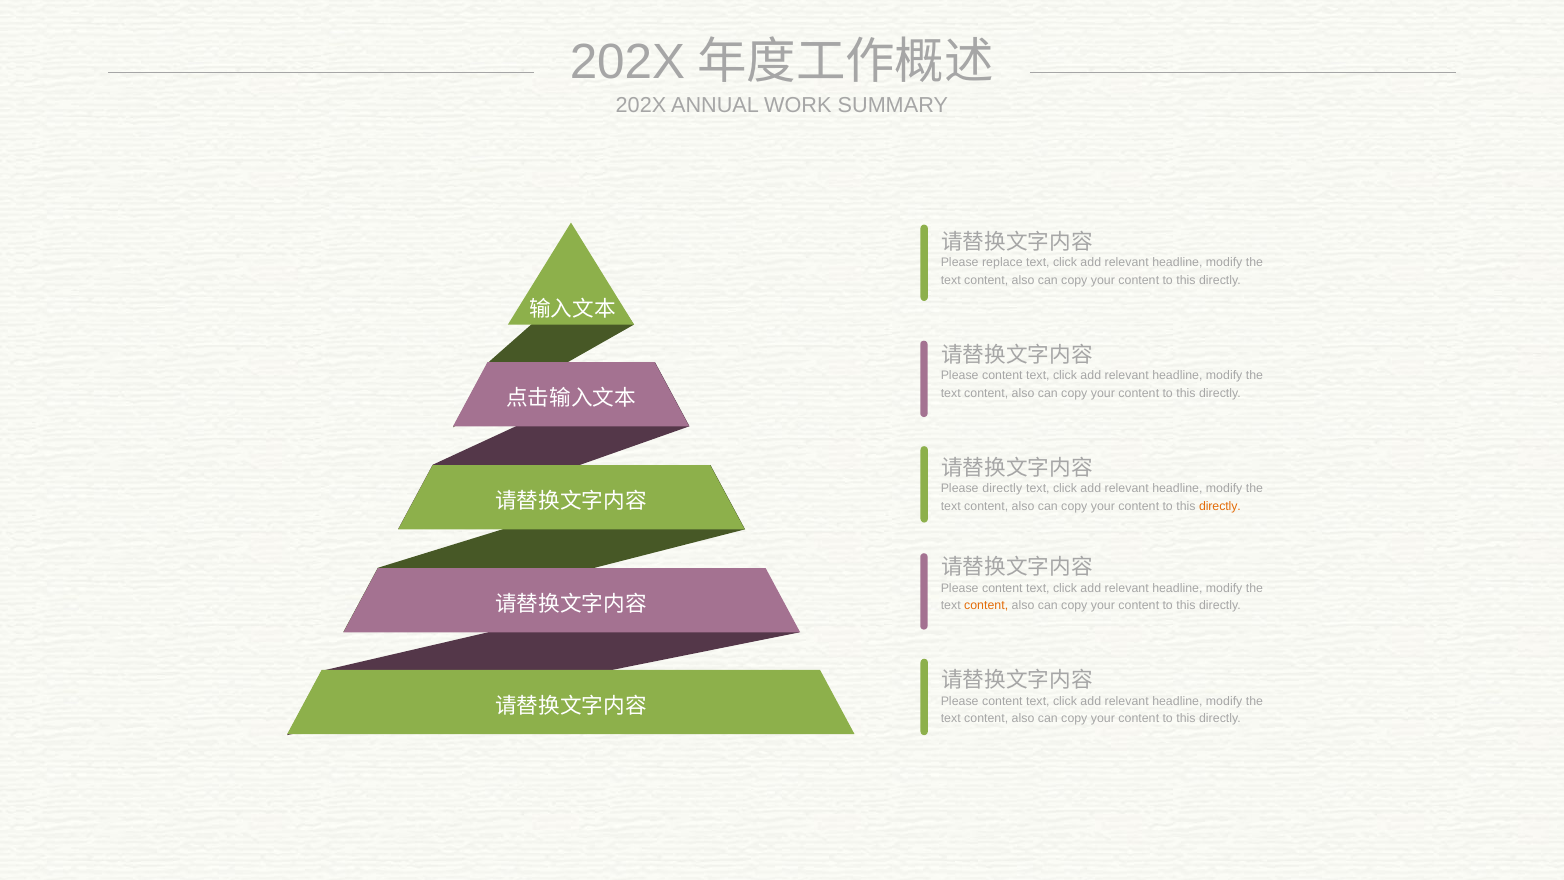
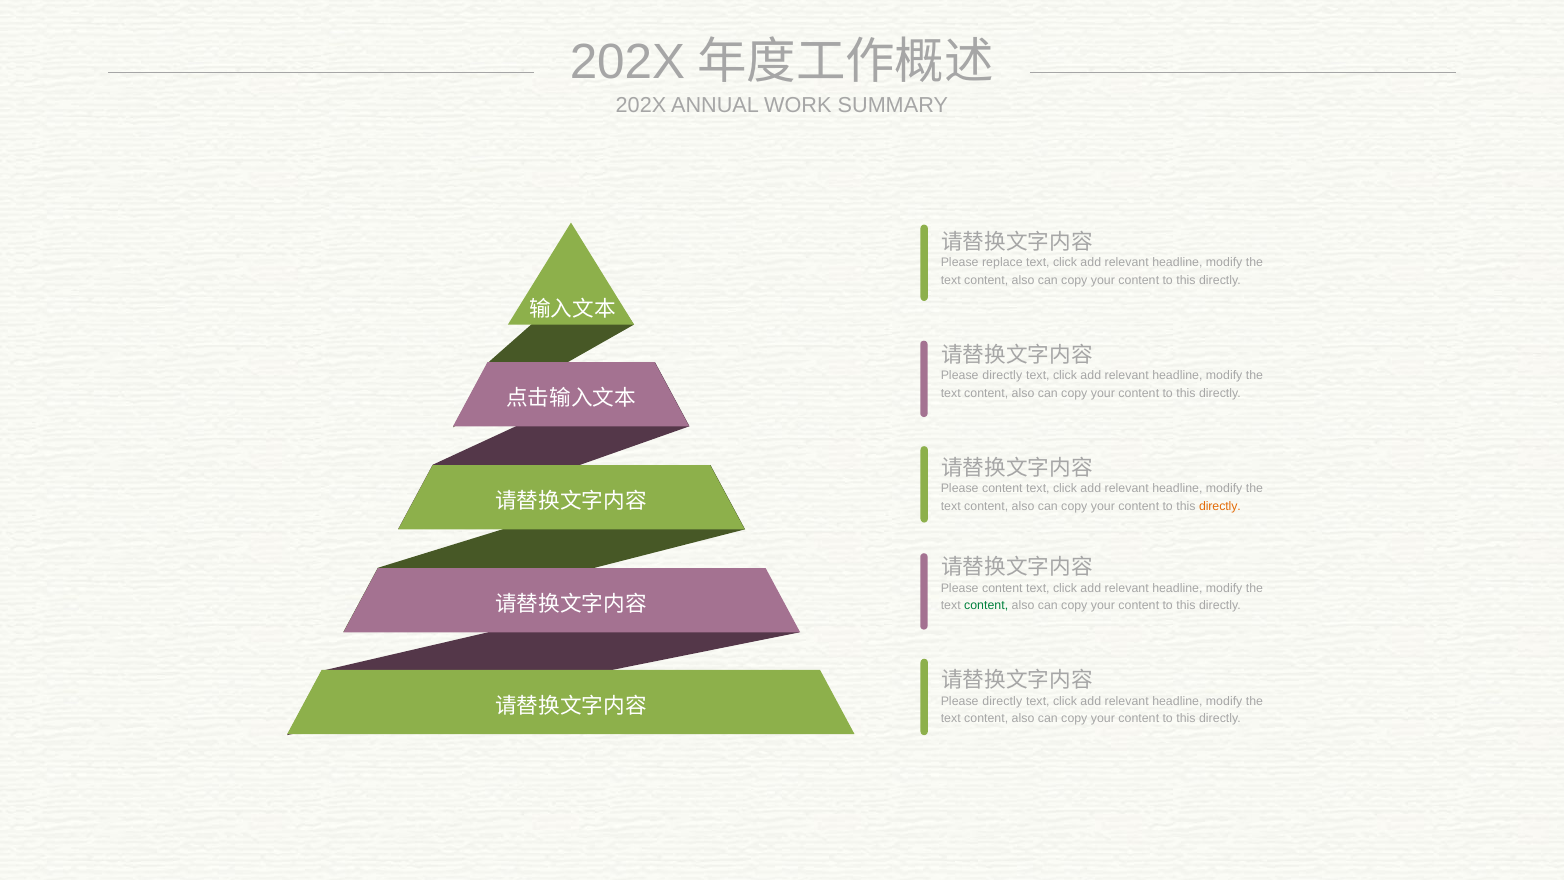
content: content -> directly (1002, 375)
directly: directly -> content (1002, 488)
content colour: orange -> green (986, 606)
content: content -> directly (1002, 701)
